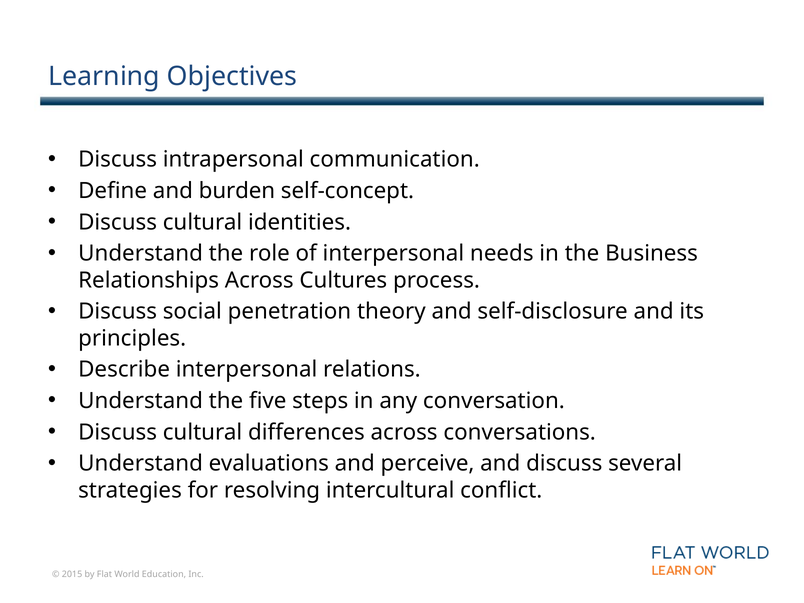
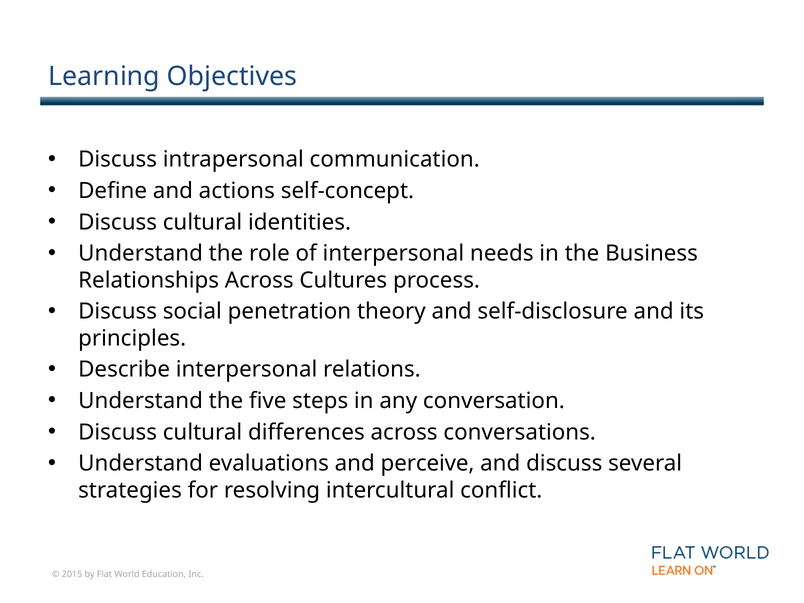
burden: burden -> actions (237, 191)
